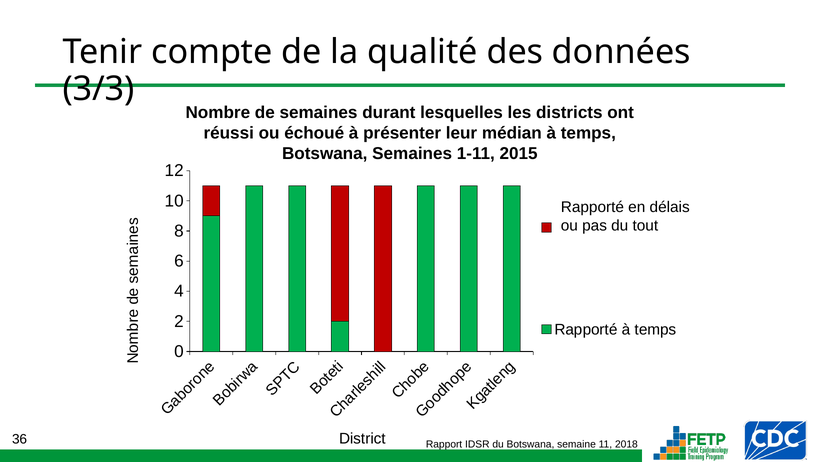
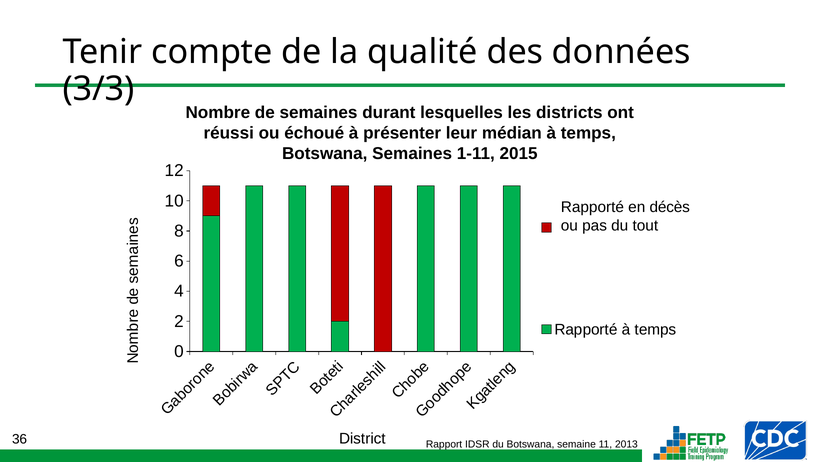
délais: délais -> décès (670, 207)
2018: 2018 -> 2013 (626, 444)
